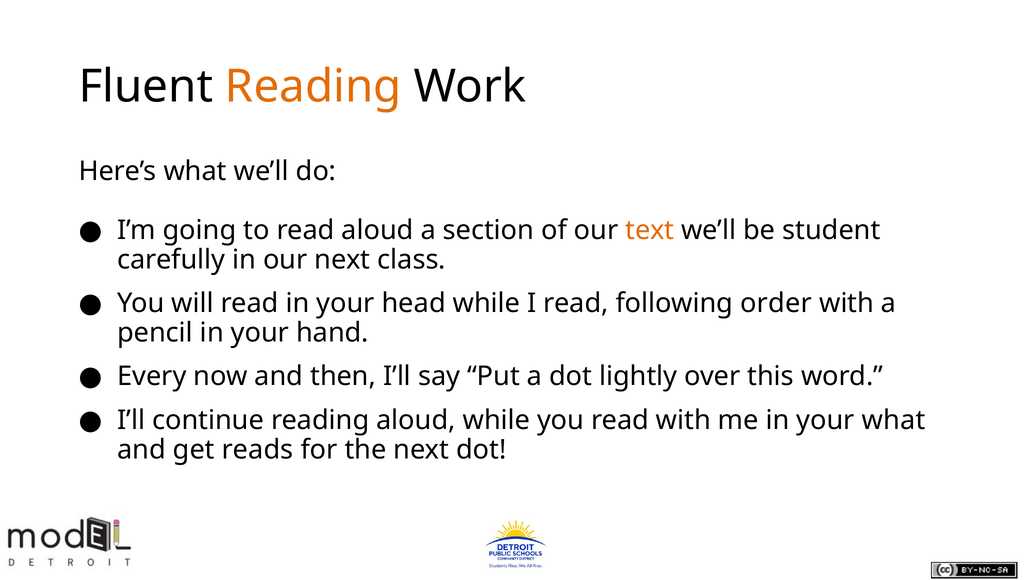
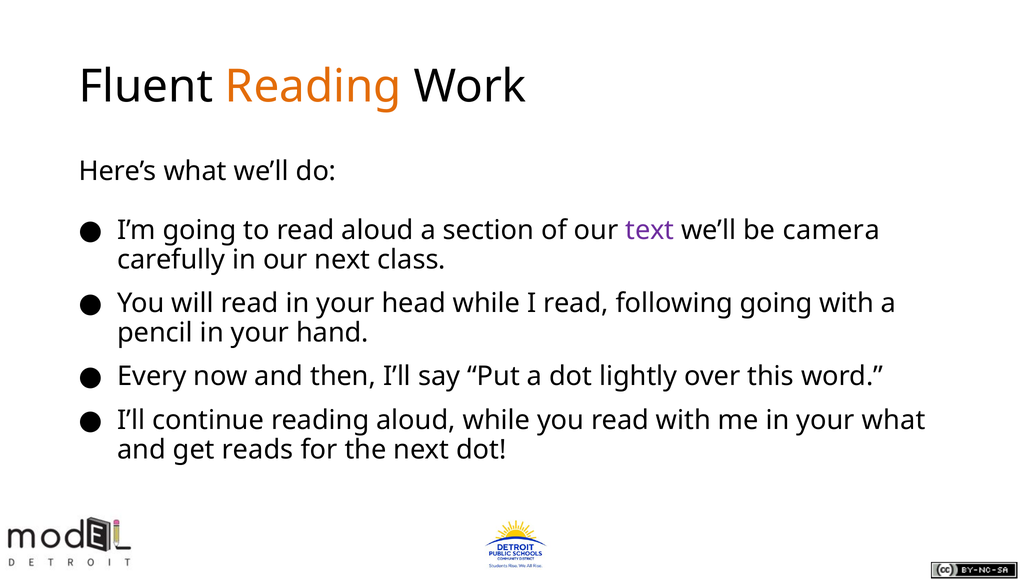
text colour: orange -> purple (650, 230)
student: student -> camera (831, 230)
following order: order -> going (776, 303)
